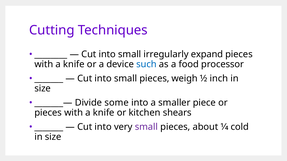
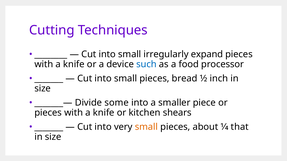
weigh: weigh -> bread (185, 79)
small colour: purple -> orange (146, 127)
cold: cold -> that (240, 127)
